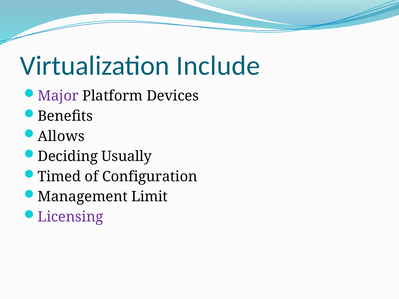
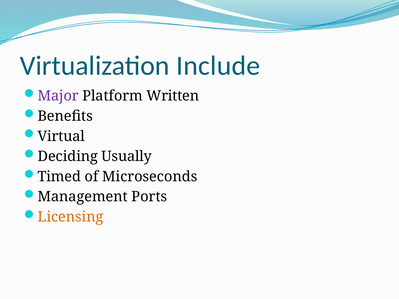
Devices: Devices -> Written (173, 96)
Allows: Allows -> Virtual (61, 136)
Configuration: Configuration -> Microseconds (150, 177)
Limit: Limit -> Ports (149, 197)
Licensing colour: purple -> orange (70, 217)
